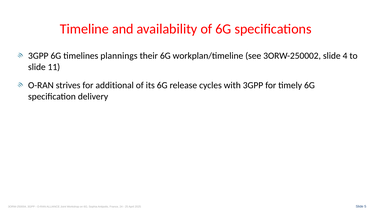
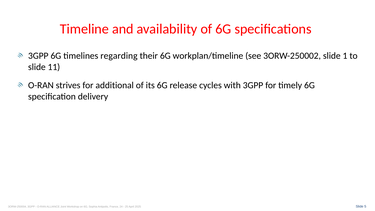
plannings: plannings -> regarding (119, 56)
4: 4 -> 1 (345, 56)
